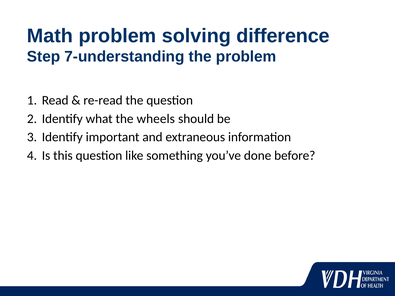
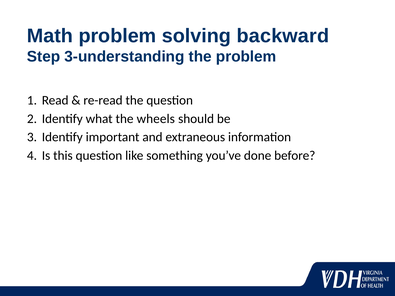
difference: difference -> backward (283, 36)
7-understanding: 7-understanding -> 3-understanding (124, 57)
